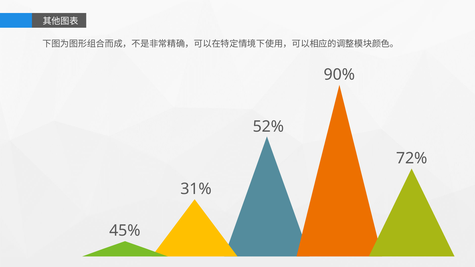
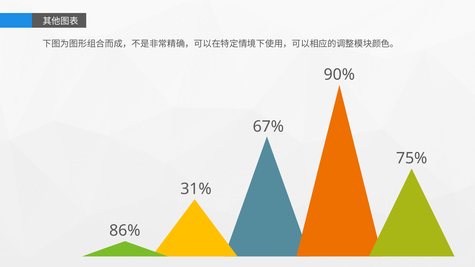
52%: 52% -> 67% (268, 127)
72%: 72% -> 75% (412, 158)
45%: 45% -> 86% (125, 231)
